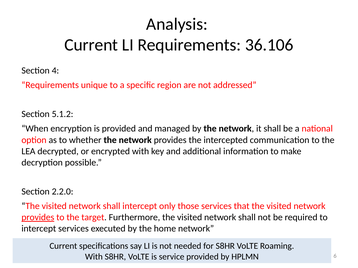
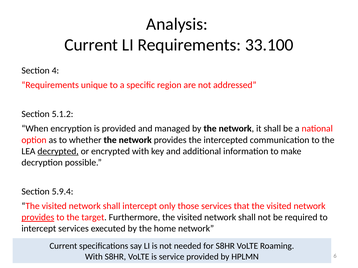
36.106: 36.106 -> 33.100 (269, 45)
decrypted underline: none -> present (58, 152)
2.2.0: 2.2.0 -> 5.9.4 (63, 192)
